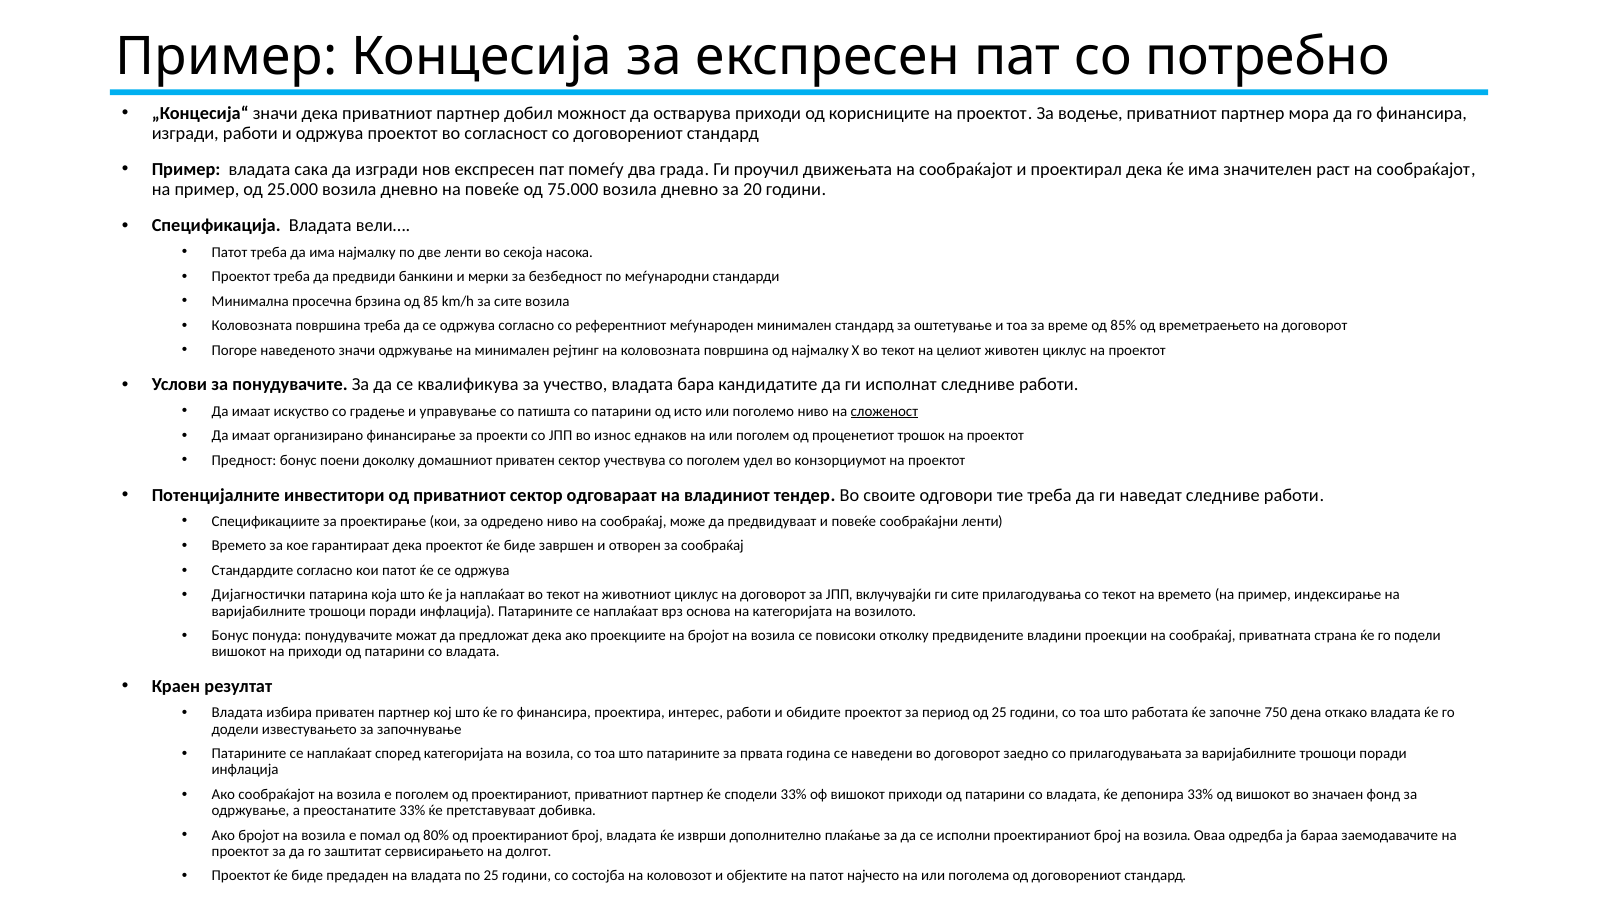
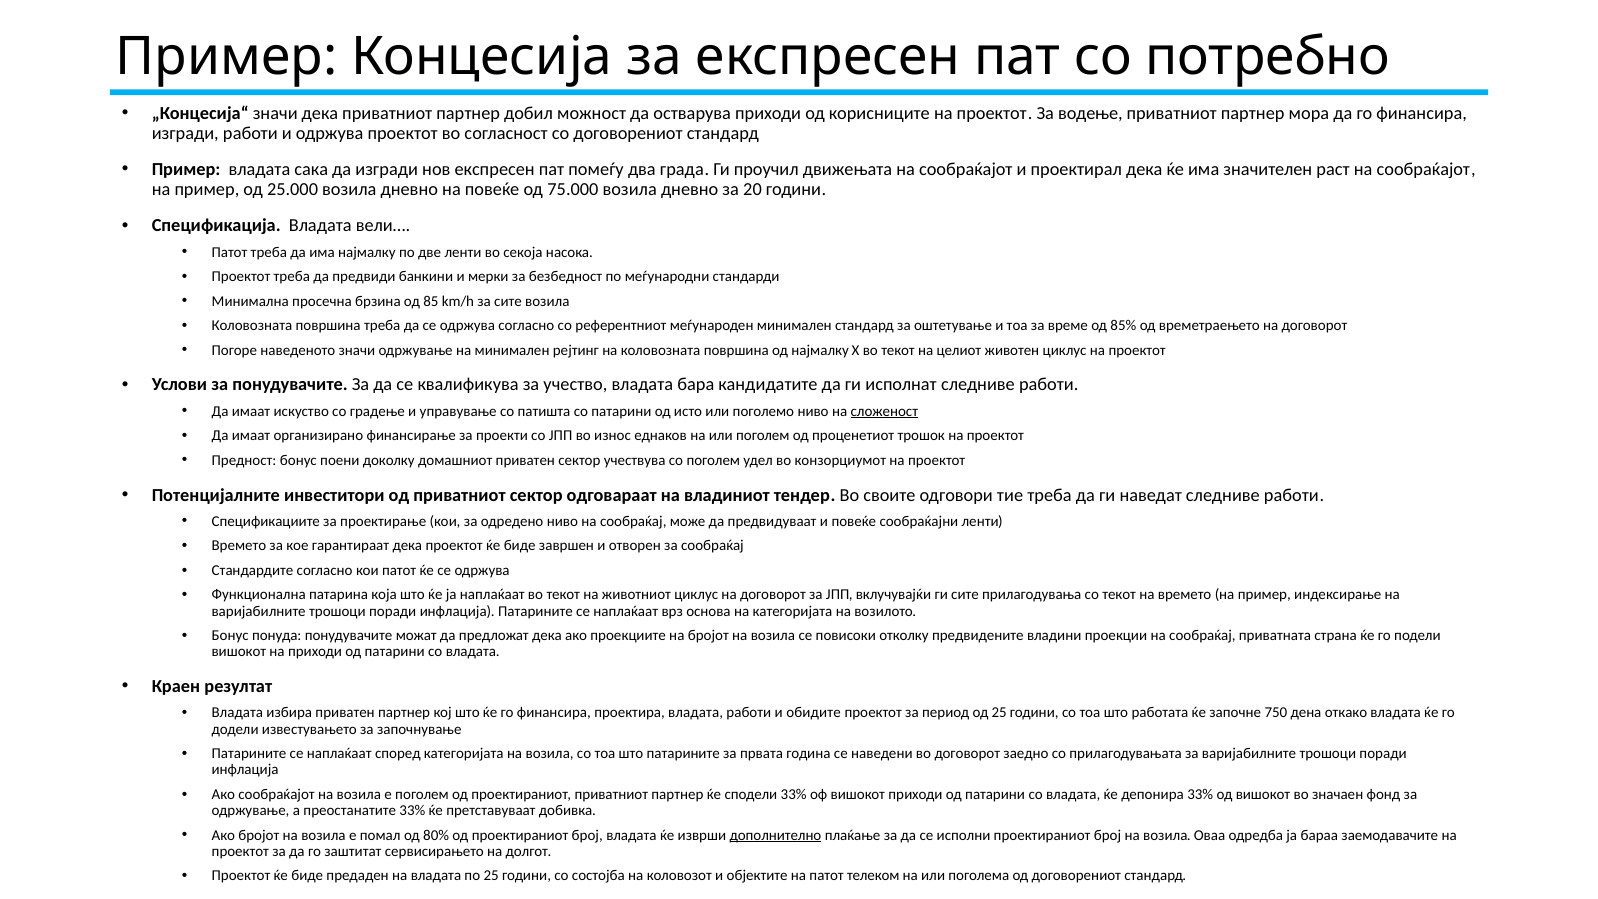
Дијагностички: Дијагностички -> Функционална (259, 595)
проектира интерес: интерес -> владата (696, 713)
дополнително underline: none -> present (775, 835)
најчесто: најчесто -> телеком (873, 876)
